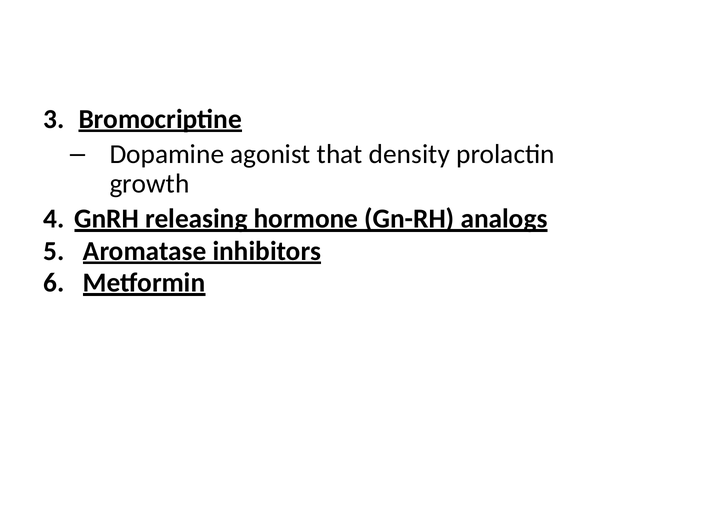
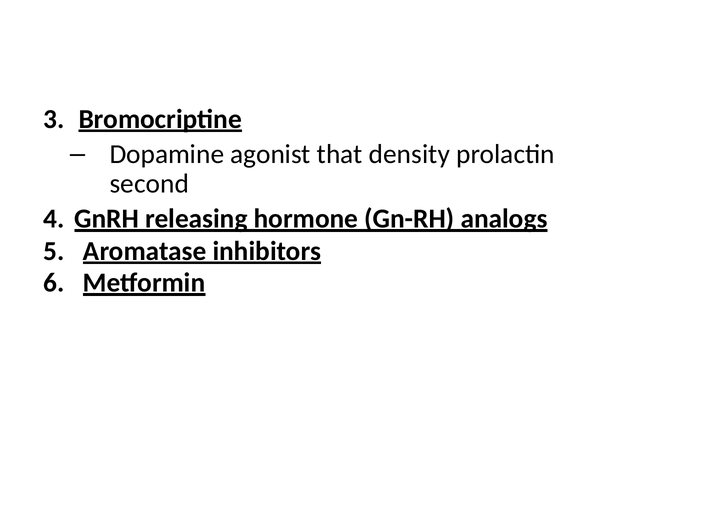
growth: growth -> second (149, 184)
